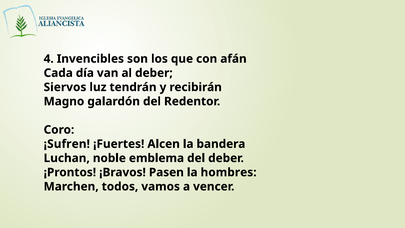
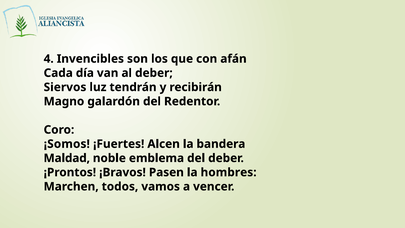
¡Sufren: ¡Sufren -> ¡Somos (67, 144)
Luchan: Luchan -> Maldad (67, 158)
